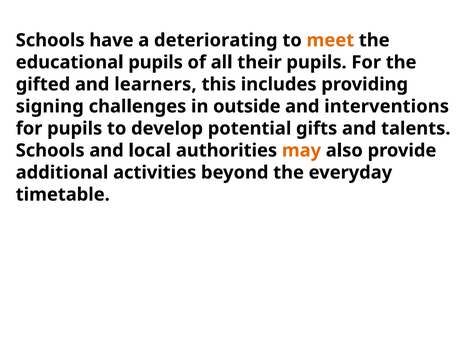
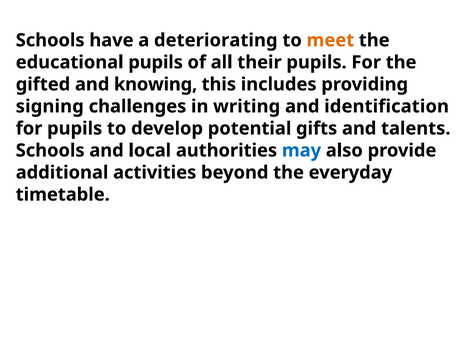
learners: learners -> knowing (156, 84)
outside: outside -> writing (247, 106)
interventions: interventions -> identification (387, 106)
may colour: orange -> blue (301, 150)
